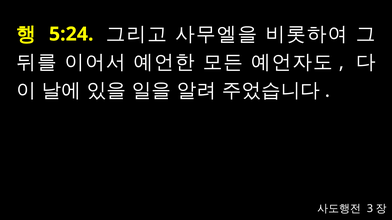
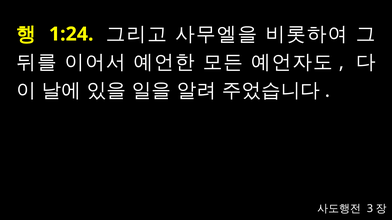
5:24: 5:24 -> 1:24 (71, 34)
